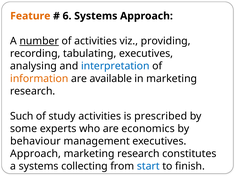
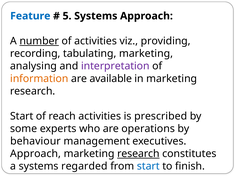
Feature colour: orange -> blue (30, 16)
6: 6 -> 5 (67, 16)
tabulating executives: executives -> marketing (146, 54)
interpretation colour: blue -> purple (115, 66)
Such: Such -> Start (22, 116)
study: study -> reach (62, 116)
economics: economics -> operations (148, 129)
research underline: none -> present (138, 154)
collecting: collecting -> regarded (84, 166)
